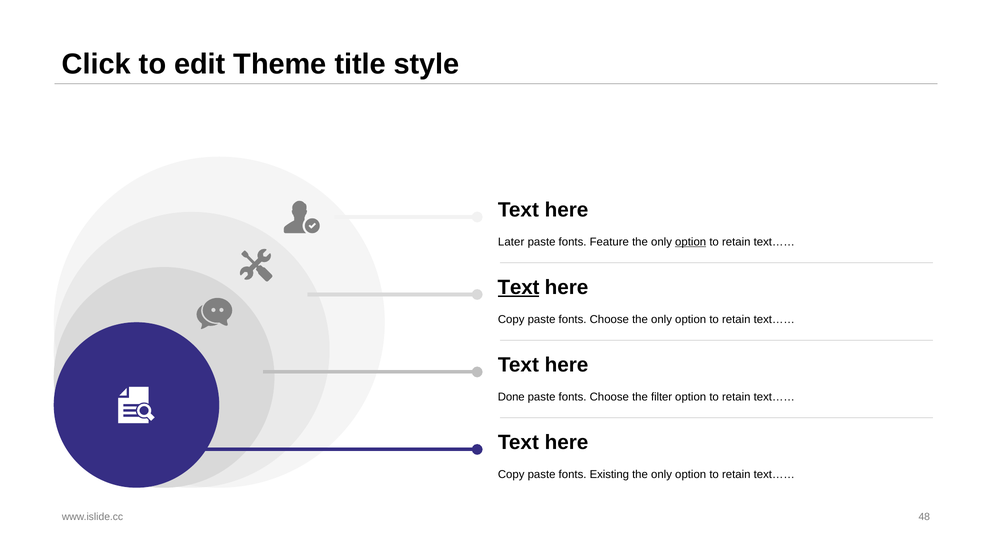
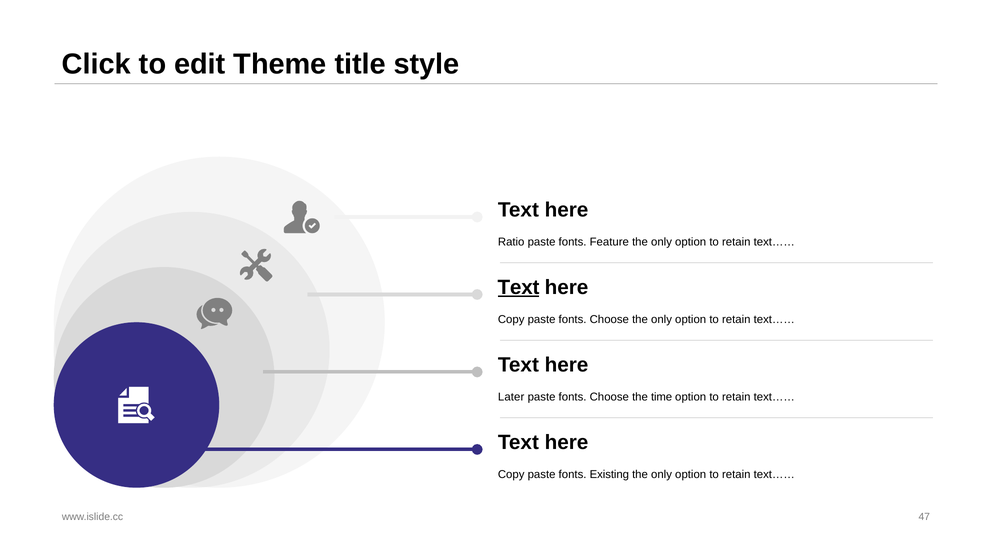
Later: Later -> Ratio (511, 242)
option underline: present -> none (691, 242)
Done: Done -> Later (511, 397)
filter: filter -> time (662, 397)
48: 48 -> 47 (924, 517)
